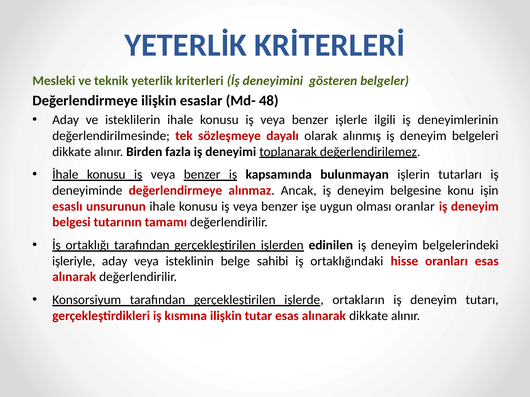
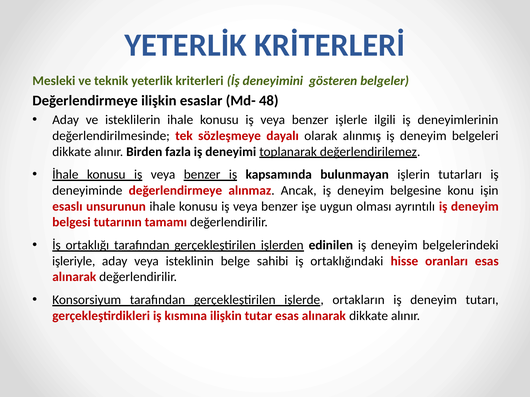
oranlar: oranlar -> ayrıntılı (415, 207)
